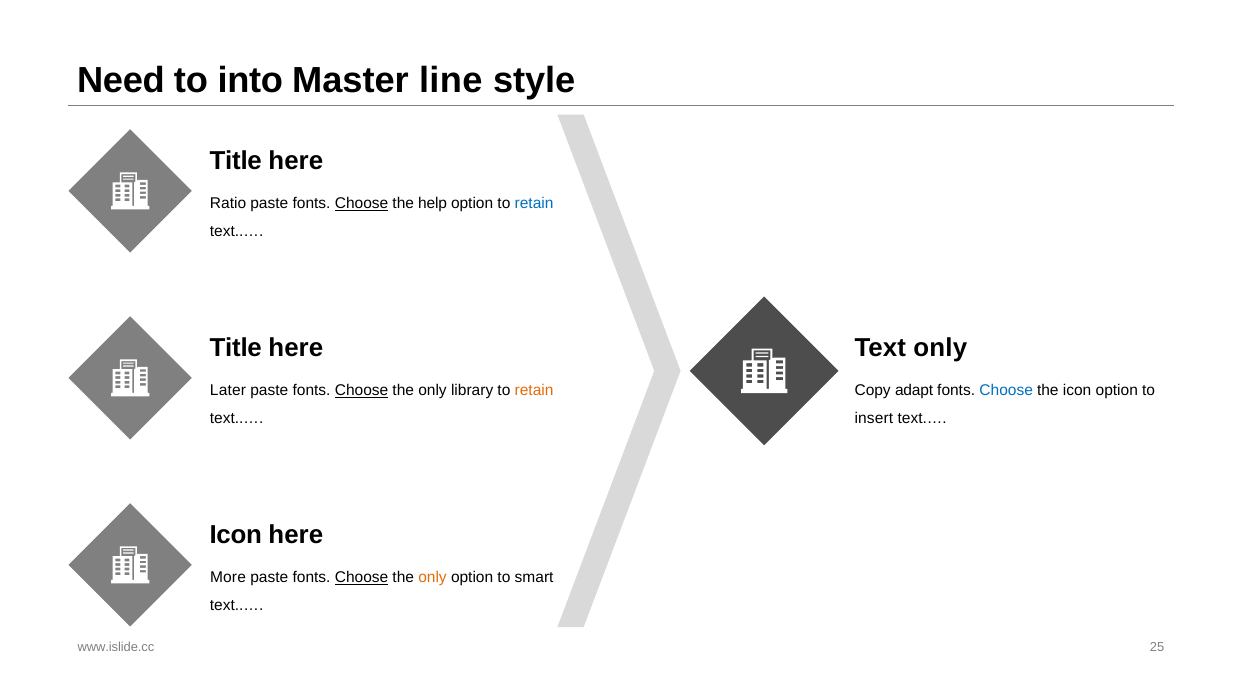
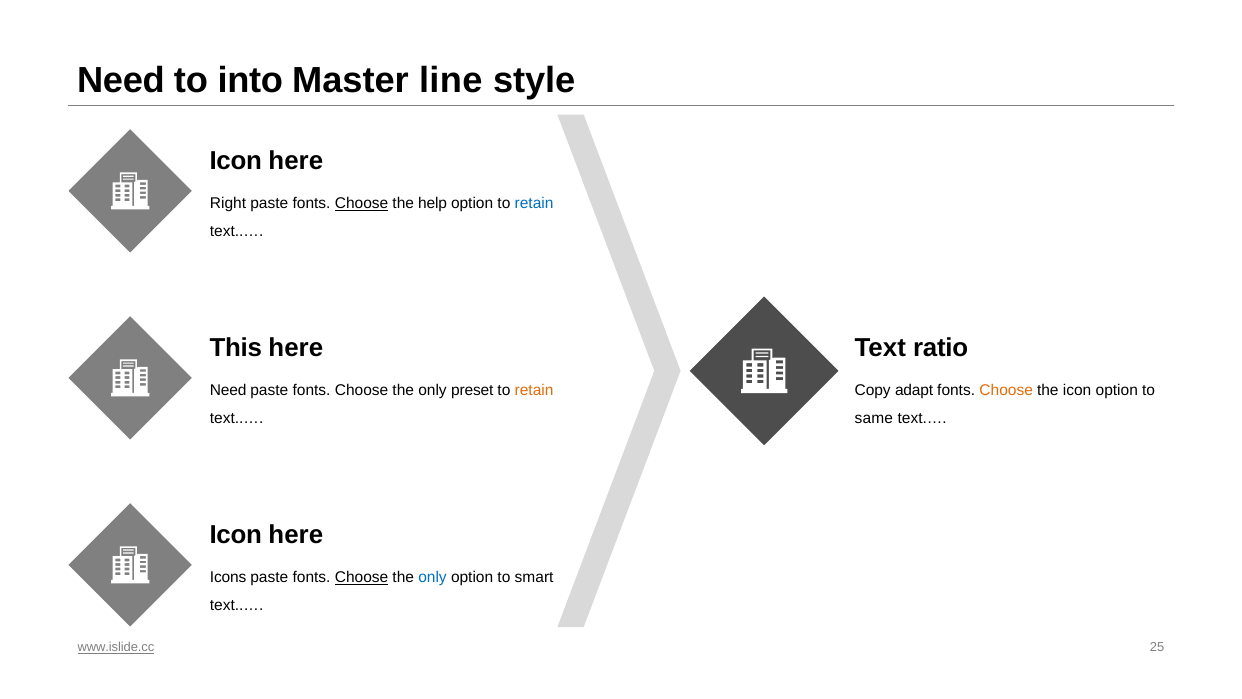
Title: Title -> Icon (236, 161)
Ratio: Ratio -> Right (228, 203)
Title: Title -> This (236, 348)
Text only: only -> ratio (941, 348)
Later: Later -> Need (228, 390)
Choose underline: present -> none (362, 390)
library: library -> preset (472, 390)
Choose colour: blue -> orange (1006, 390)
insert: insert -> same (874, 418)
More: More -> Icons (228, 577)
only colour: orange -> blue (433, 577)
www.islide.cc underline: none -> present (116, 647)
